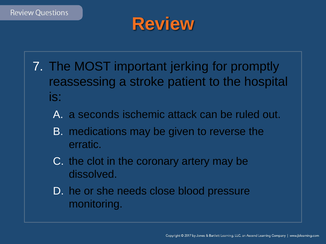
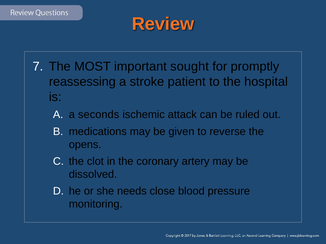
jerking: jerking -> sought (190, 67)
erratic: erratic -> opens (85, 145)
